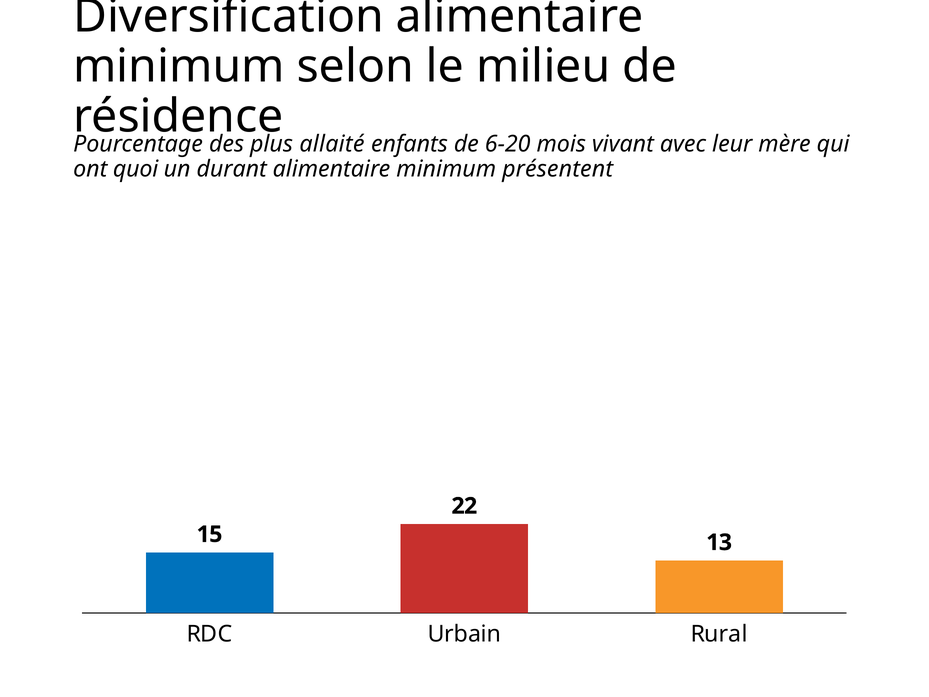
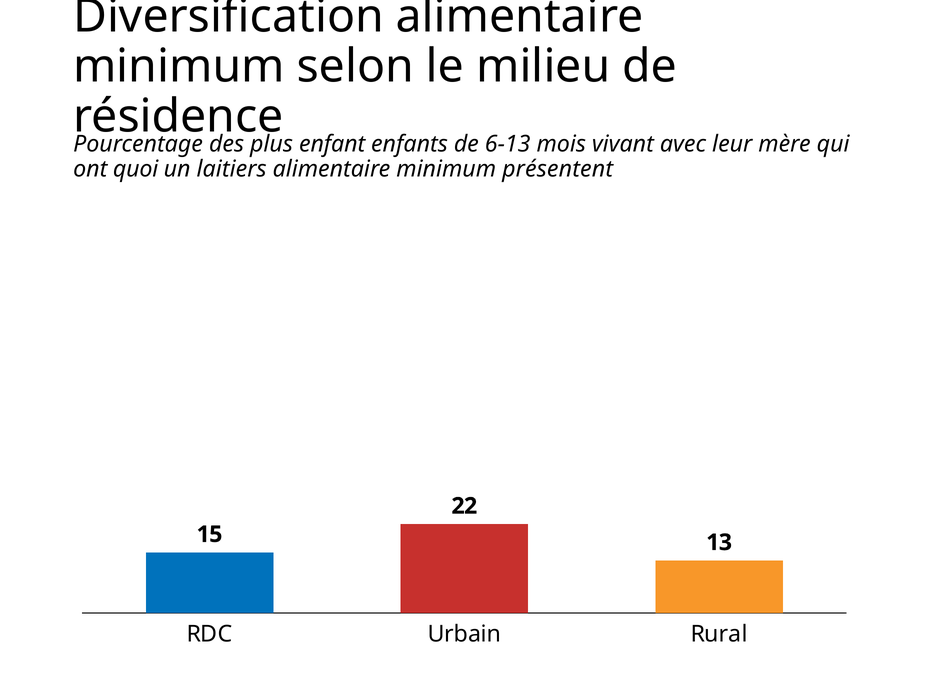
allaité: allaité -> enfant (332, 144)
6-20: 6-20 -> 6-13 (508, 144)
durant: durant -> laitiers (232, 169)
